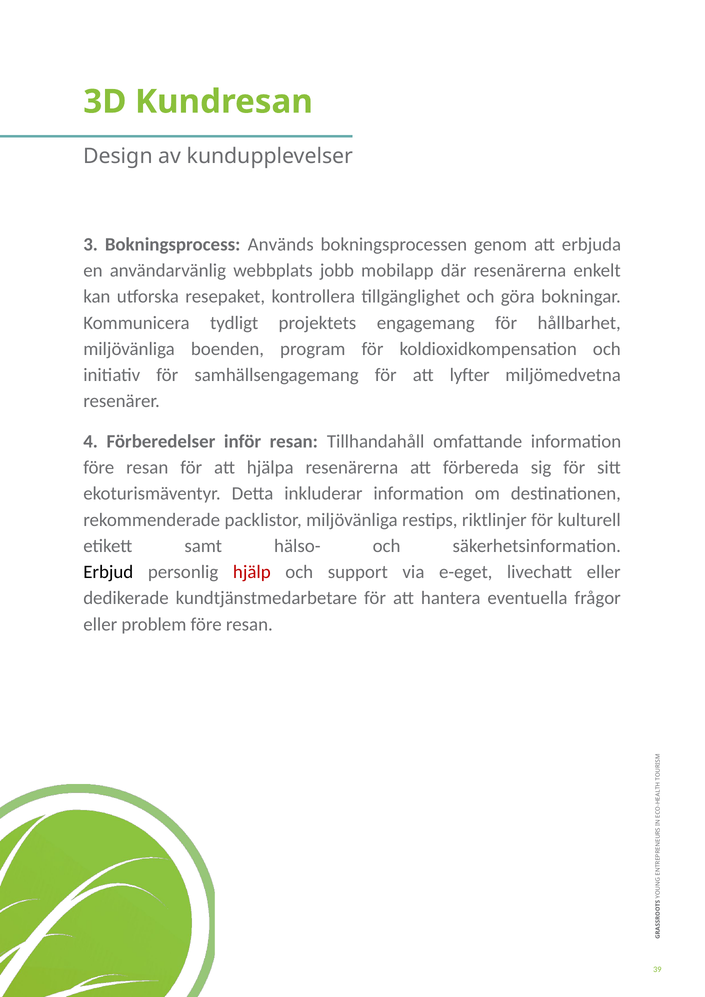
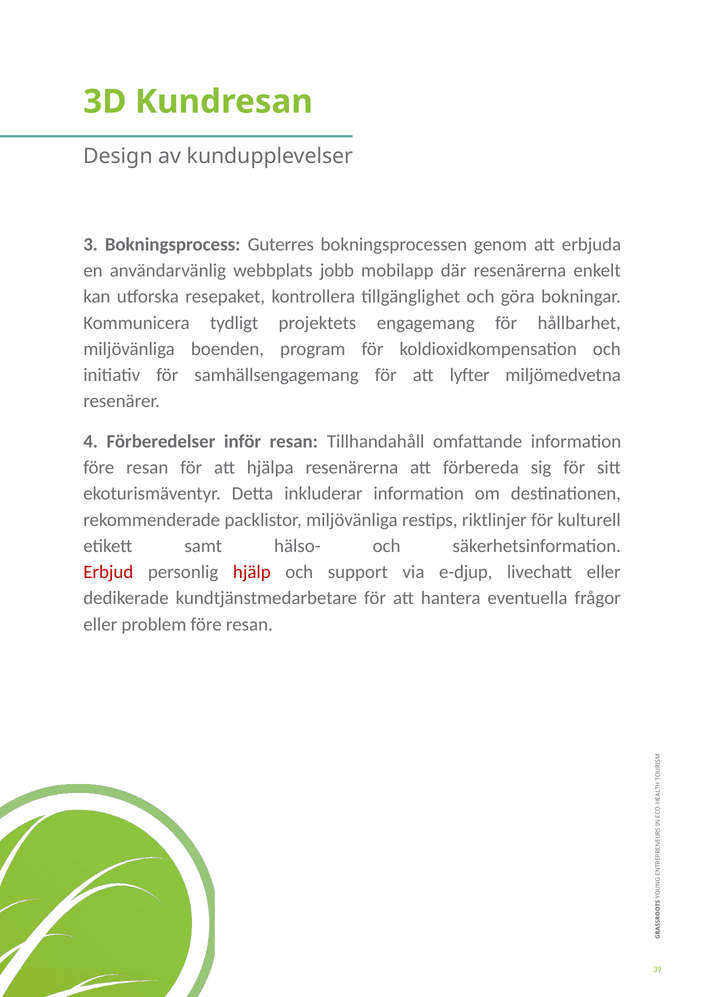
Används: Används -> Guterres (281, 244)
Erbjud colour: black -> red (108, 572)
e-eget: e-eget -> e-djup (466, 572)
